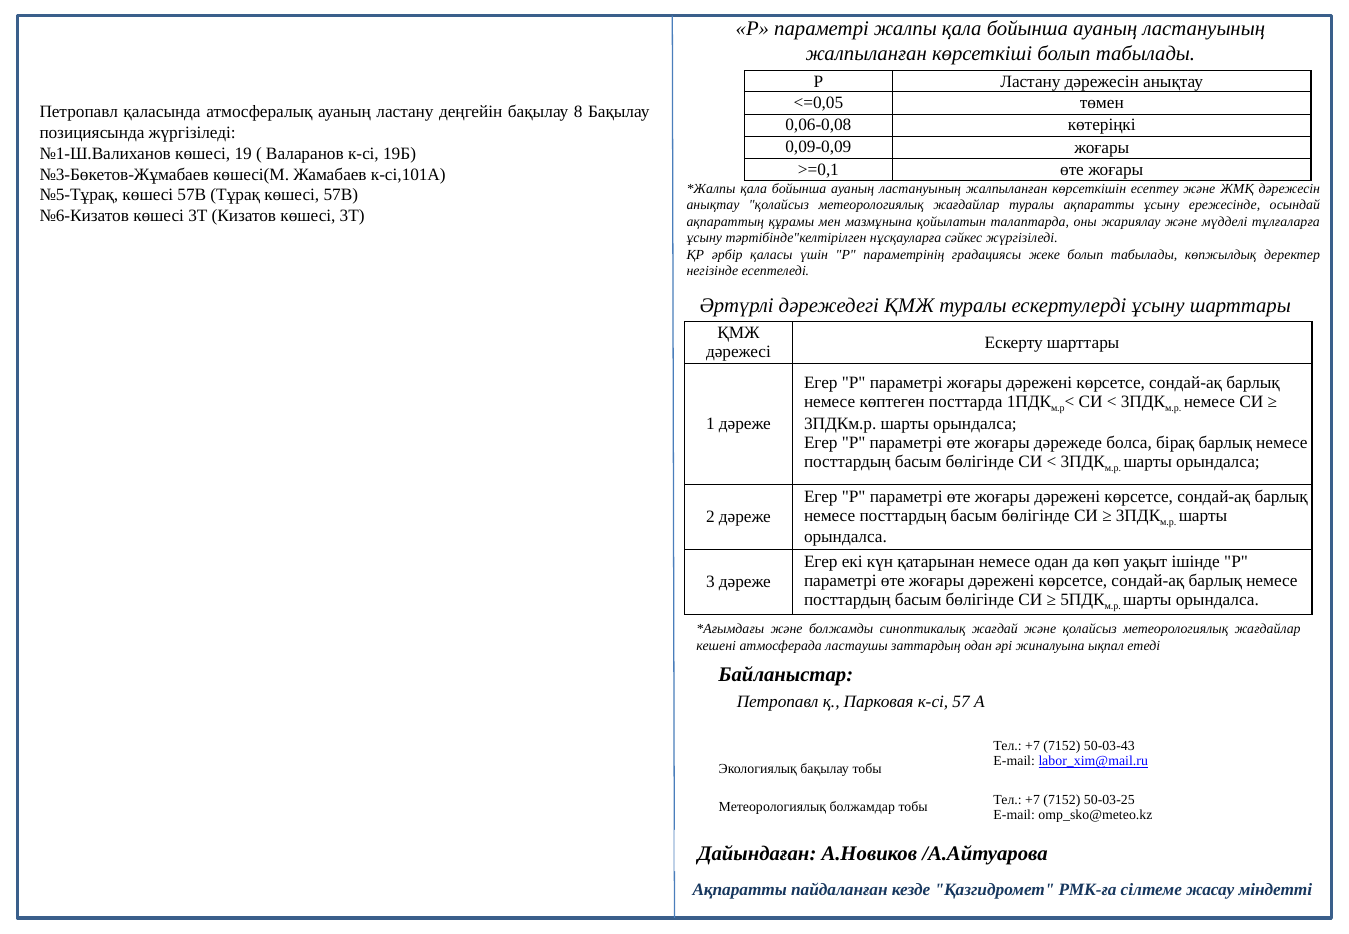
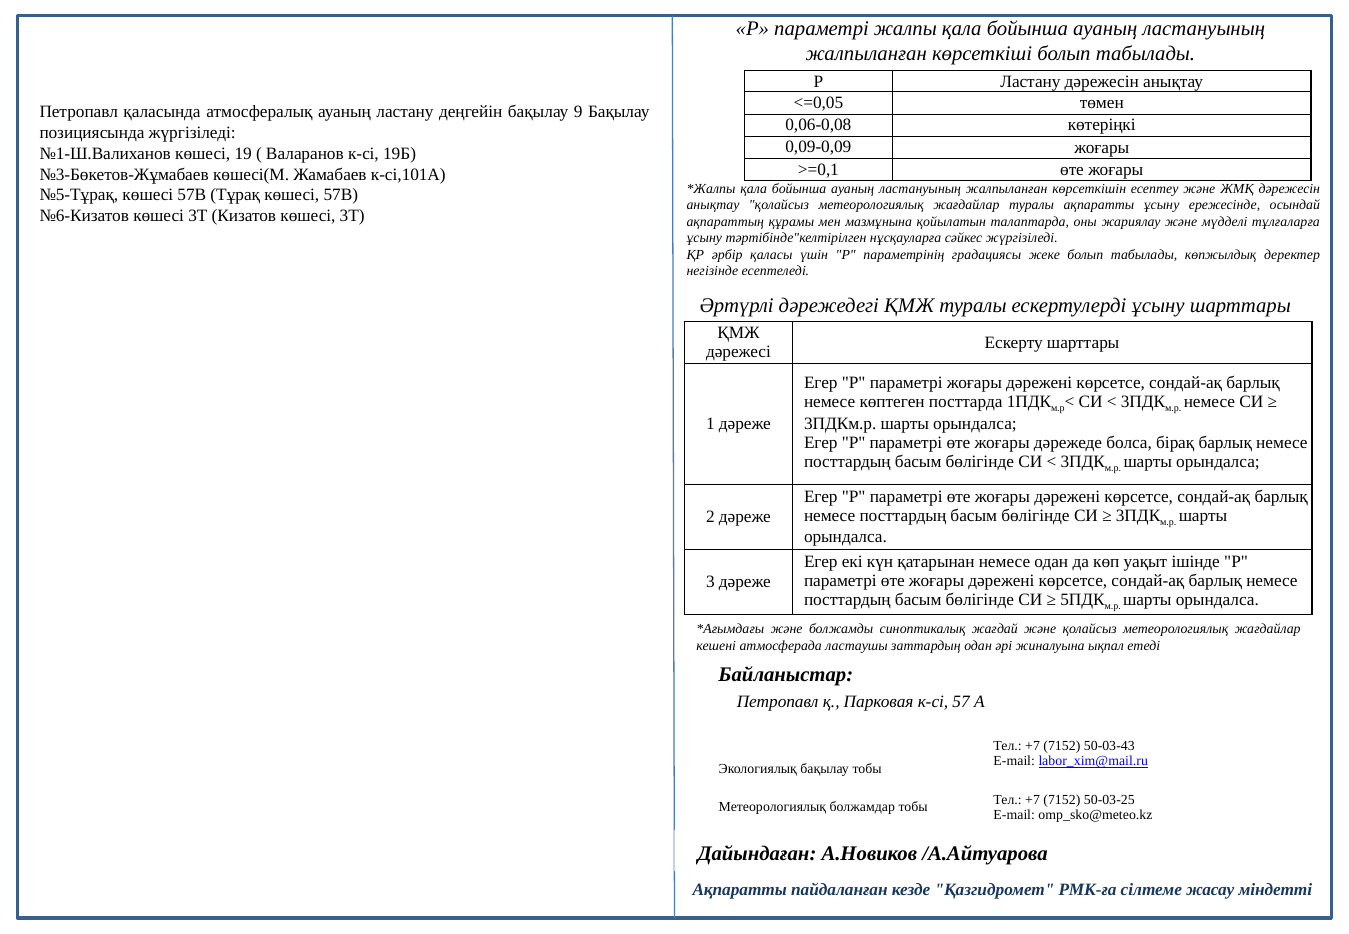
8: 8 -> 9 (578, 112)
